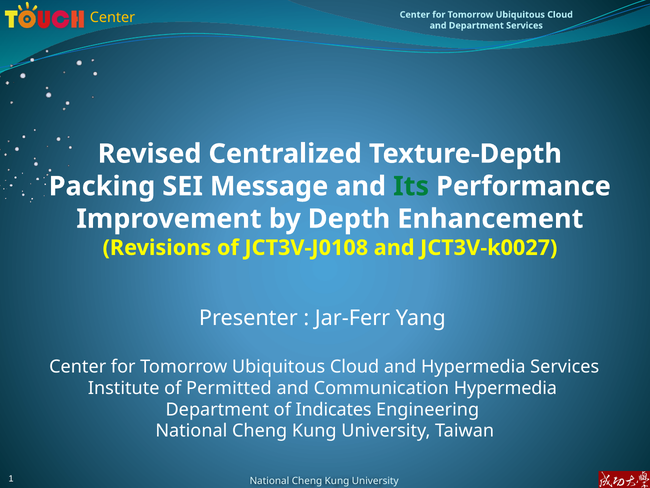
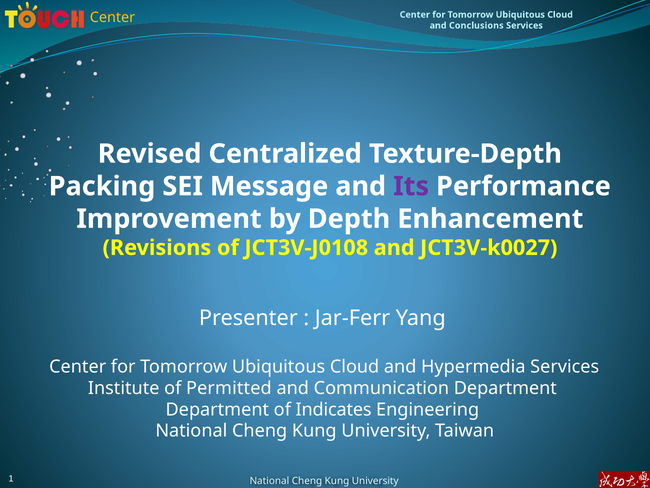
and Department: Department -> Conclusions (476, 26)
Its colour: green -> purple (411, 186)
Communication Hypermedia: Hypermedia -> Department (505, 388)
